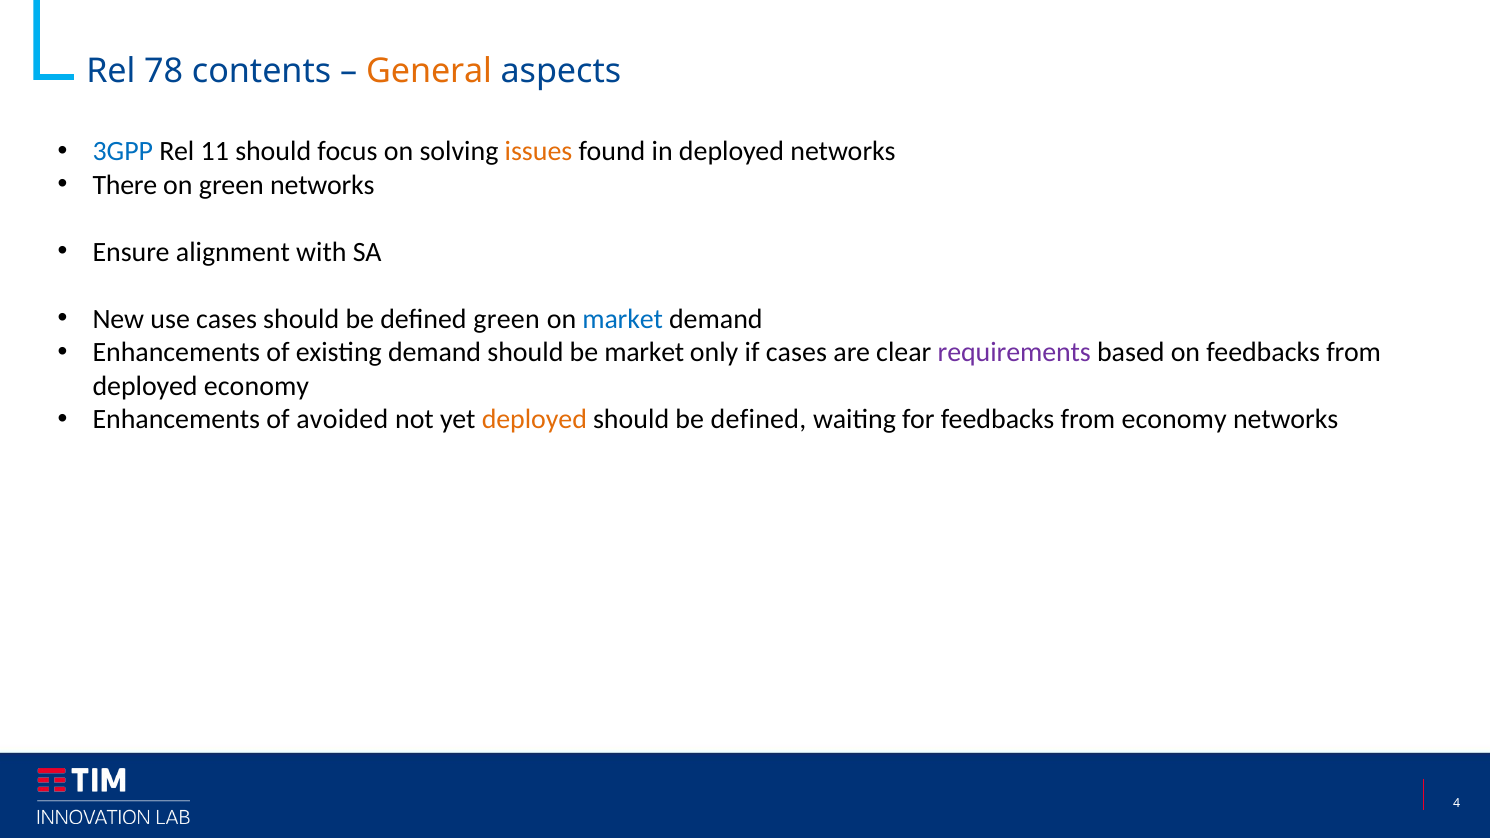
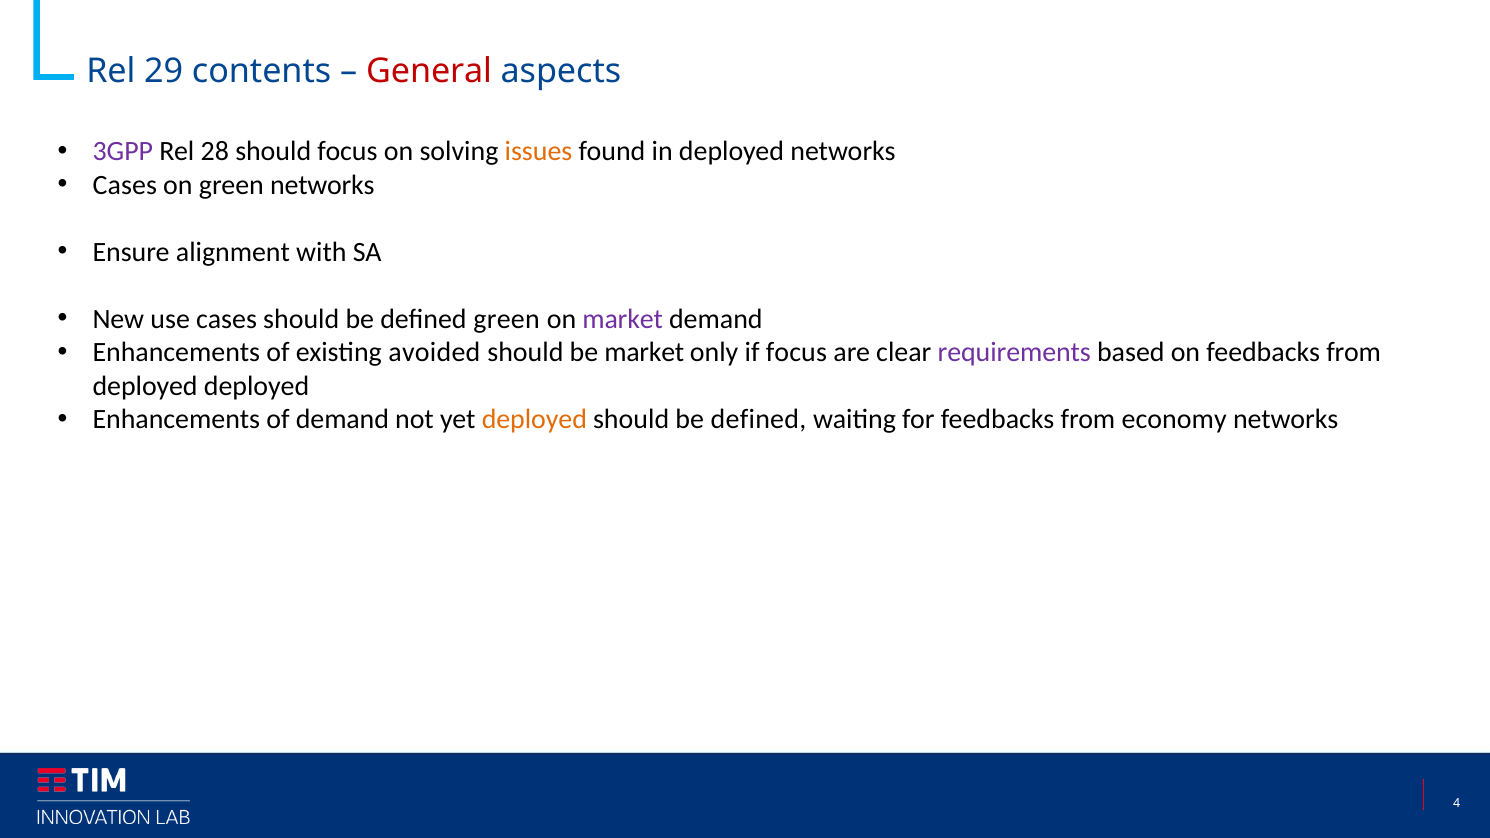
78: 78 -> 29 (164, 72)
General colour: orange -> red (429, 72)
3GPP colour: blue -> purple (123, 151)
11: 11 -> 28 (215, 151)
There: There -> Cases (125, 185)
market colour: blue -> purple (623, 319)
existing demand: demand -> avoided (434, 353)
if cases: cases -> focus (796, 353)
deployed economy: economy -> deployed (257, 386)
of avoided: avoided -> demand (342, 420)
